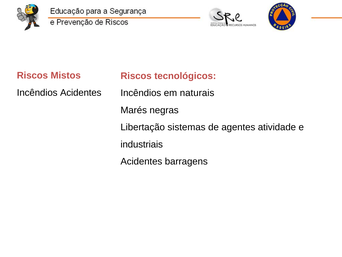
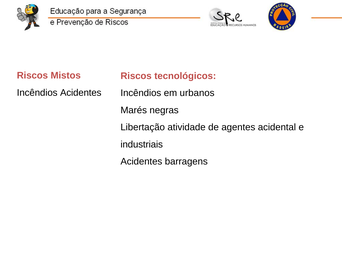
naturais: naturais -> urbanos (197, 93)
sistemas: sistemas -> atividade (187, 127)
atividade: atividade -> acidental (277, 127)
